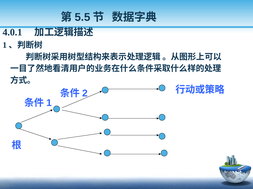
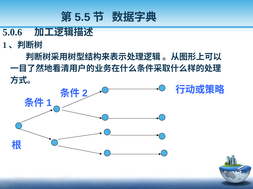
4.0.1: 4.0.1 -> 5.0.6 (12, 32)
